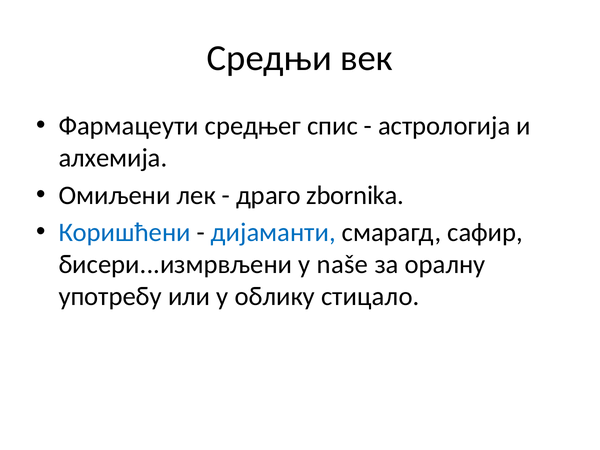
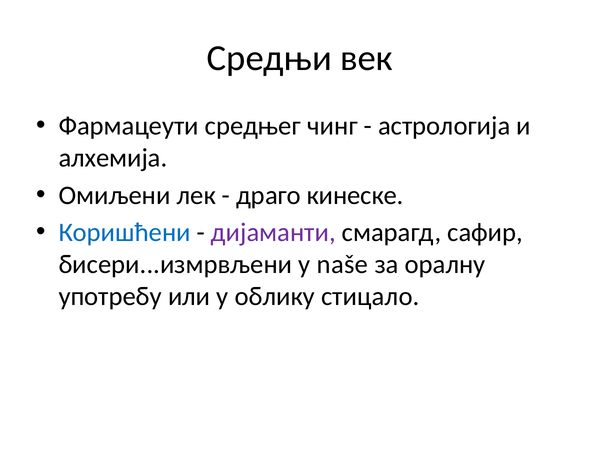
спис: спис -> чинг (332, 126)
zbornika: zbornika -> кинеске (355, 195)
дијаманти colour: blue -> purple (273, 233)
